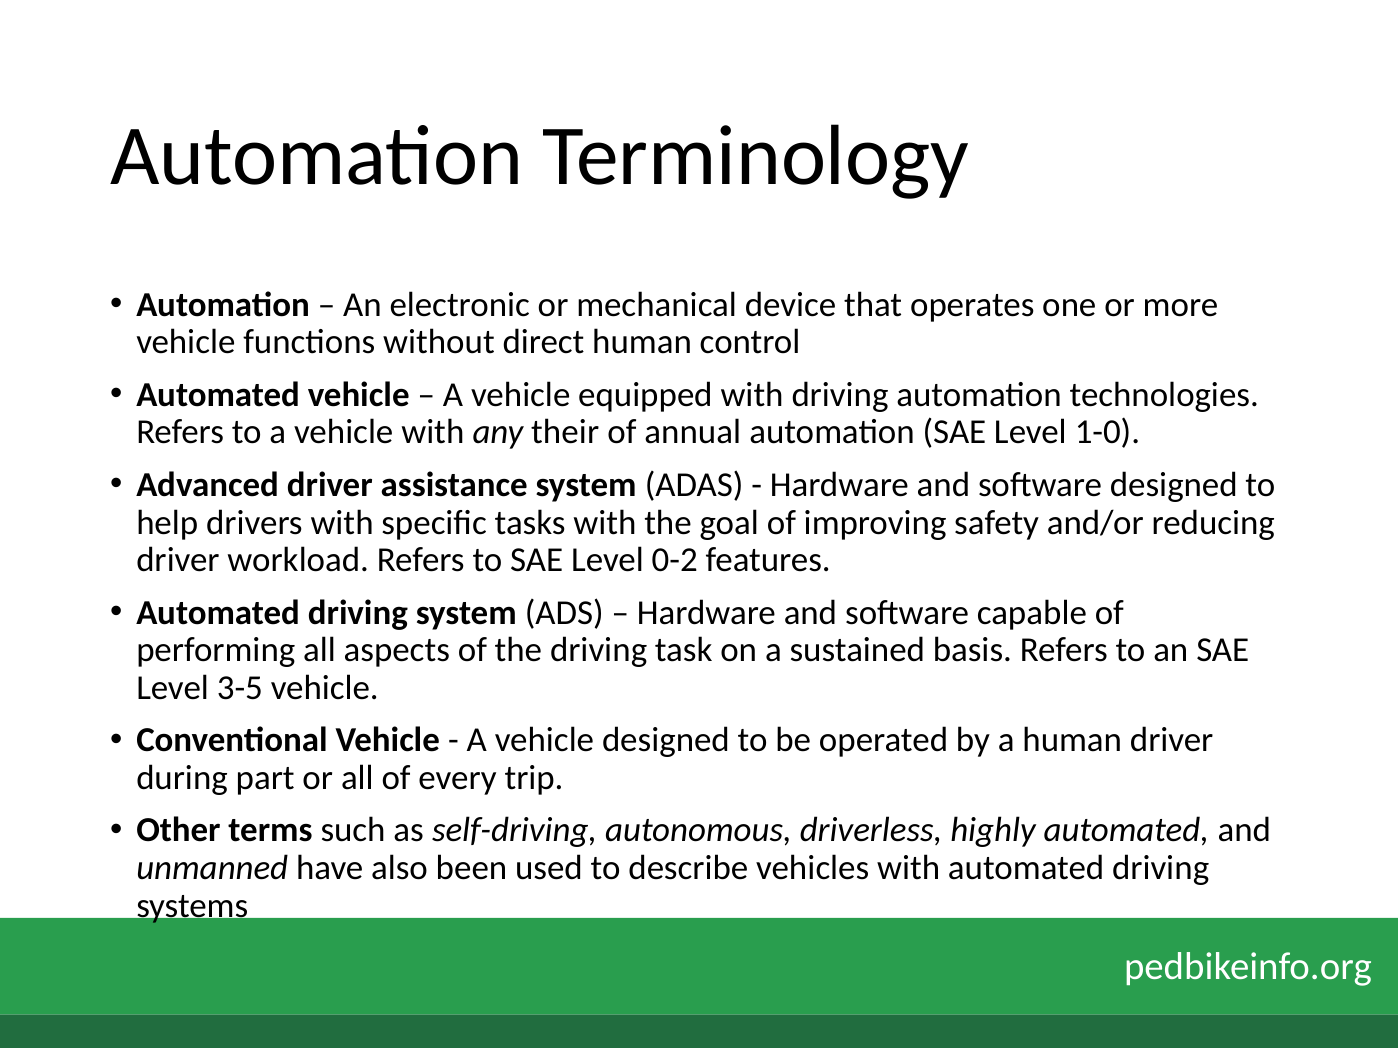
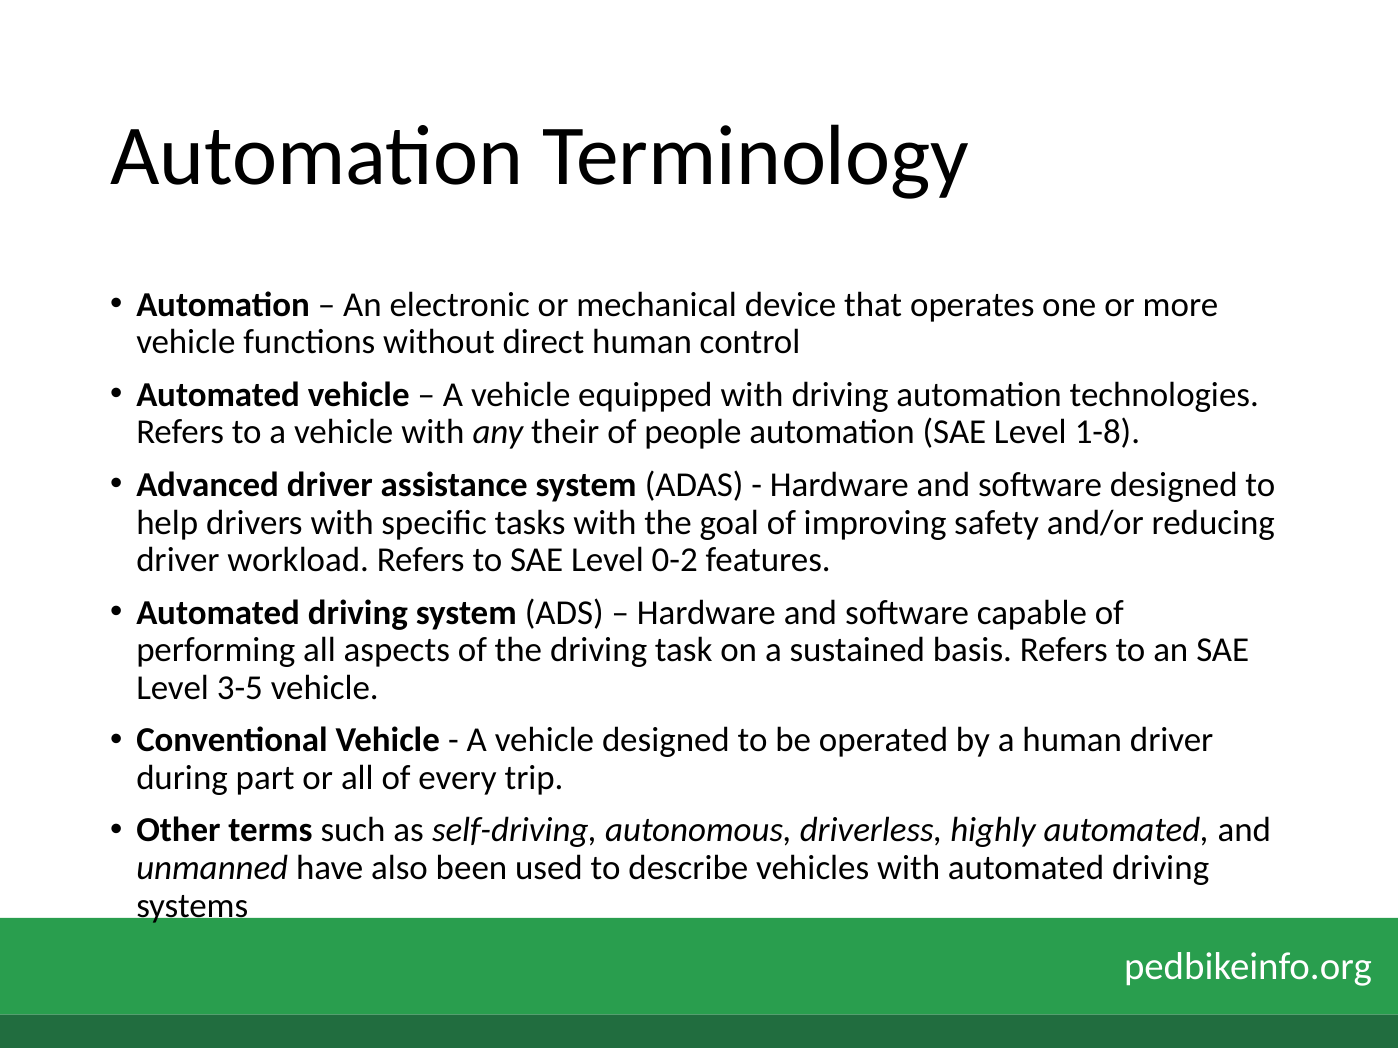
annual: annual -> people (693, 433)
1-0: 1-0 -> 1-8 (1107, 433)
